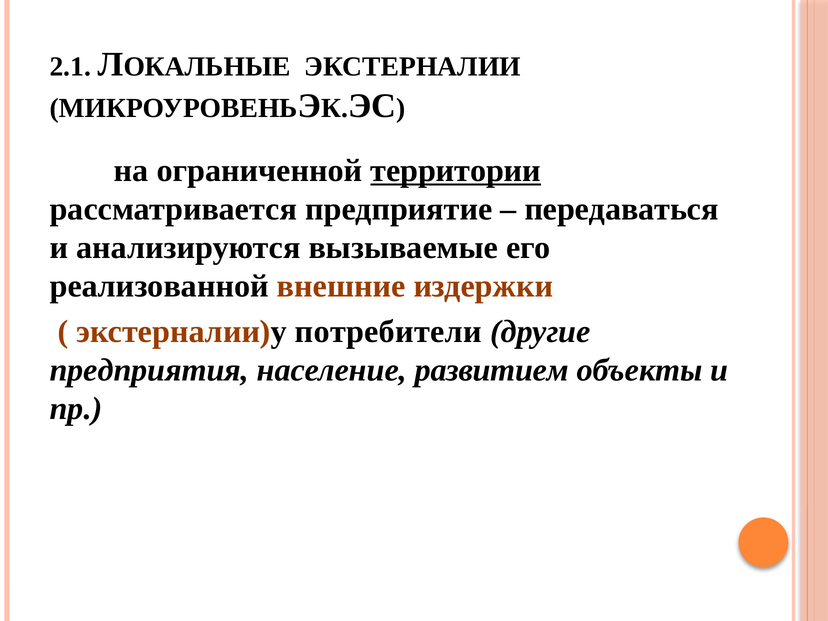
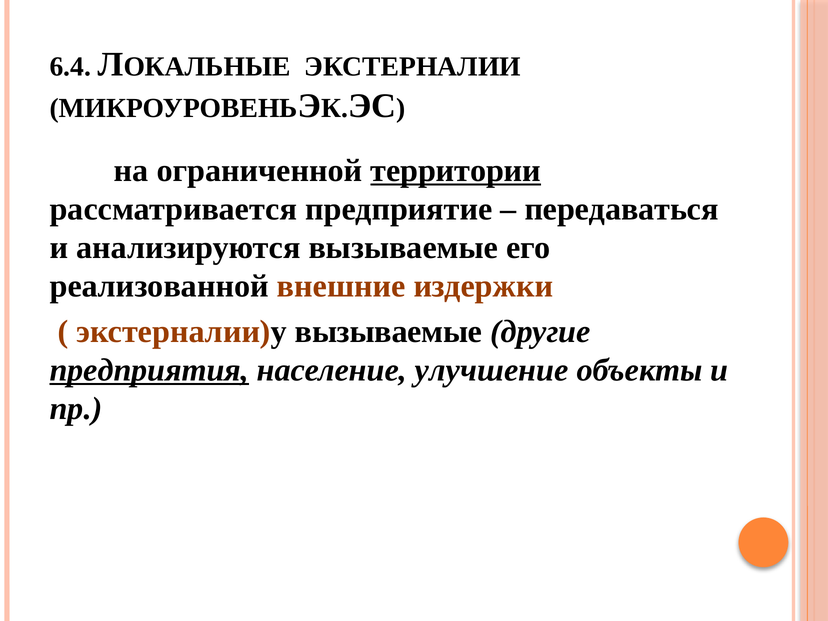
2.1: 2.1 -> 6.4 (70, 67)
экстерналии)у потребители: потребители -> вызываемые (389, 332)
предприятия underline: none -> present (149, 370)
развитием: развитием -> улучшение (492, 370)
